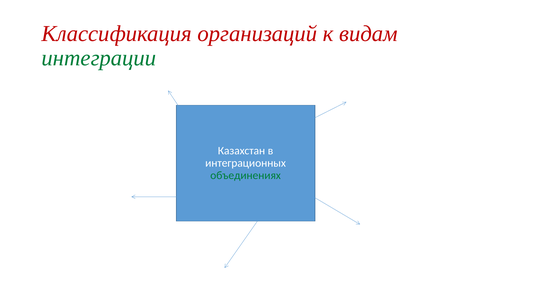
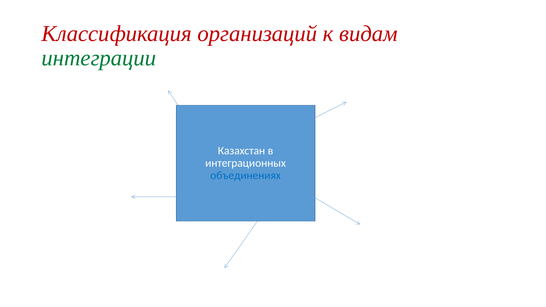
объединениях colour: green -> blue (246, 175)
